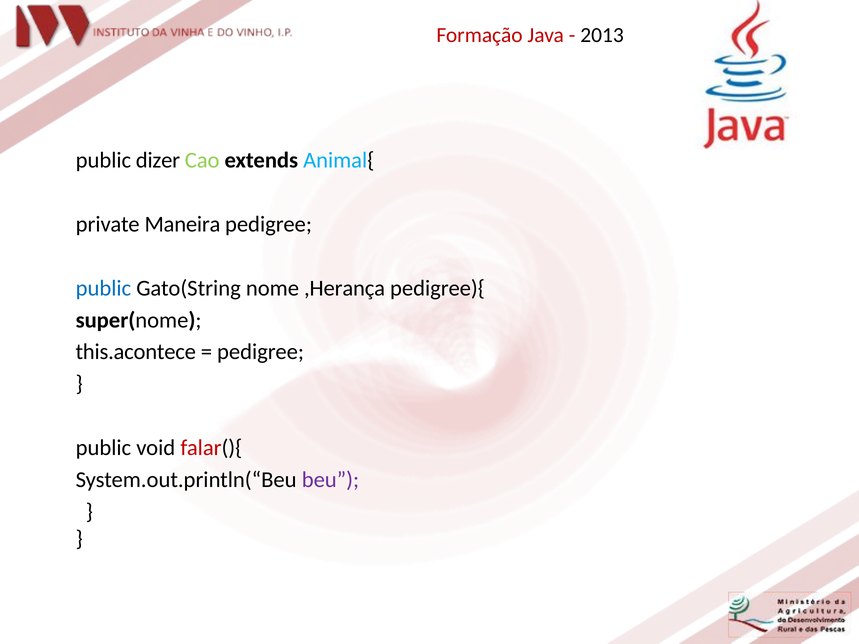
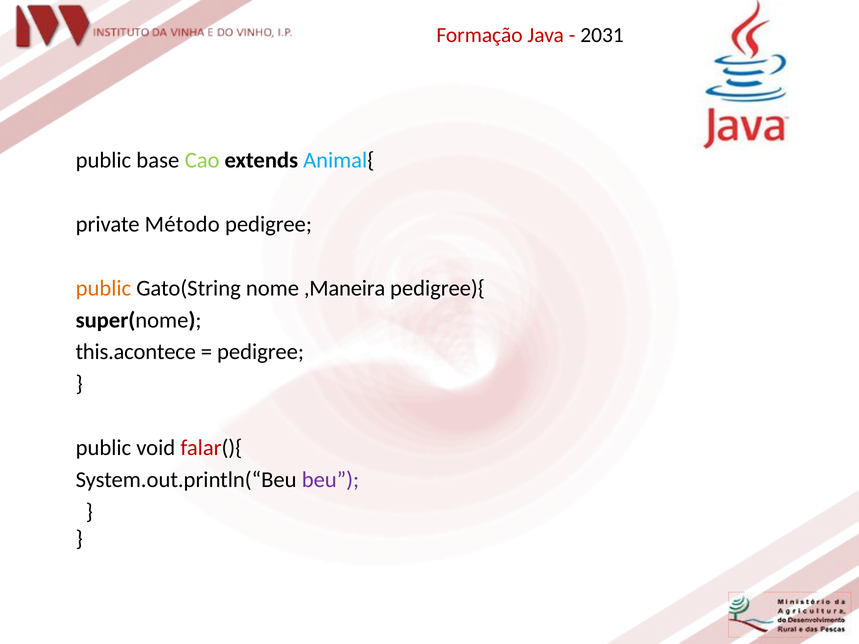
2013: 2013 -> 2031 (602, 35)
dizer: dizer -> base (158, 160)
Maneira: Maneira -> Método (182, 224)
public colour: blue -> orange (103, 288)
,Herança: ,Herança -> ,Maneira (345, 288)
